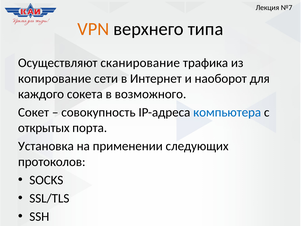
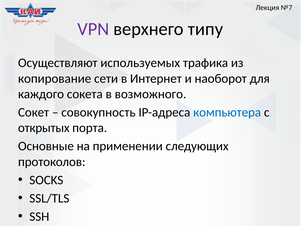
VPN colour: orange -> purple (93, 29)
типа: типа -> типу (206, 29)
сканирование: сканирование -> используемых (140, 63)
Установка: Установка -> Основные (46, 146)
